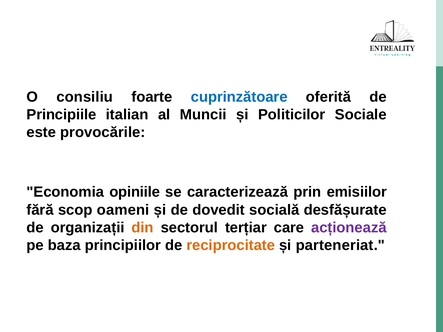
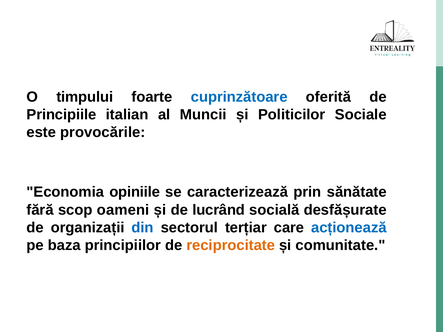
consiliu: consiliu -> timpului (85, 97)
emisiilor: emisiilor -> sănătate (357, 192)
dovedit: dovedit -> lucrând (219, 210)
din colour: orange -> blue (143, 228)
acționează colour: purple -> blue (349, 228)
parteneriat: parteneriat -> comunitate (340, 245)
